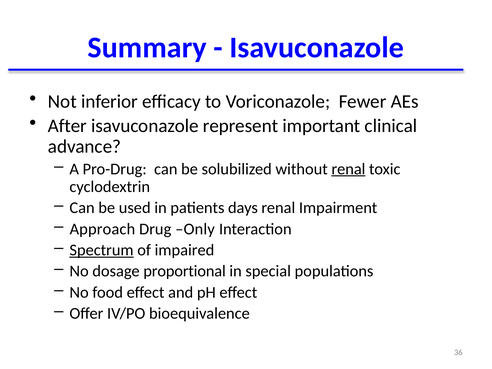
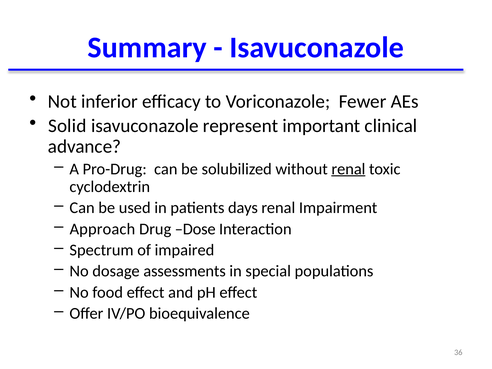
After: After -> Solid (67, 126)
Only: Only -> Dose (195, 229)
Spectrum underline: present -> none (102, 250)
proportional: proportional -> assessments (185, 271)
